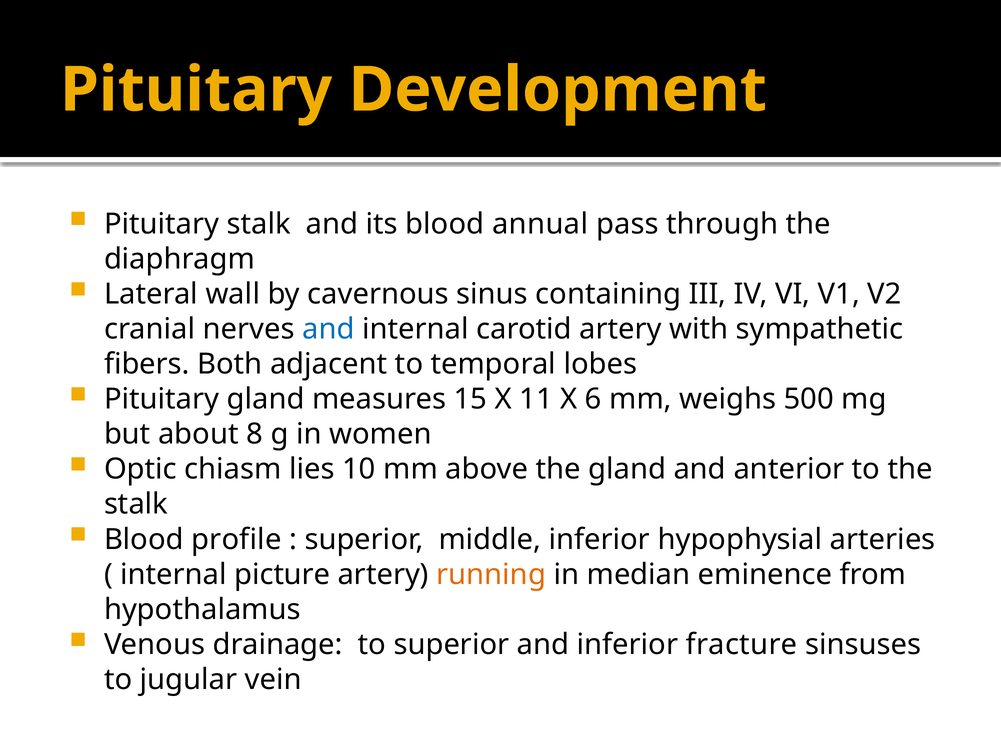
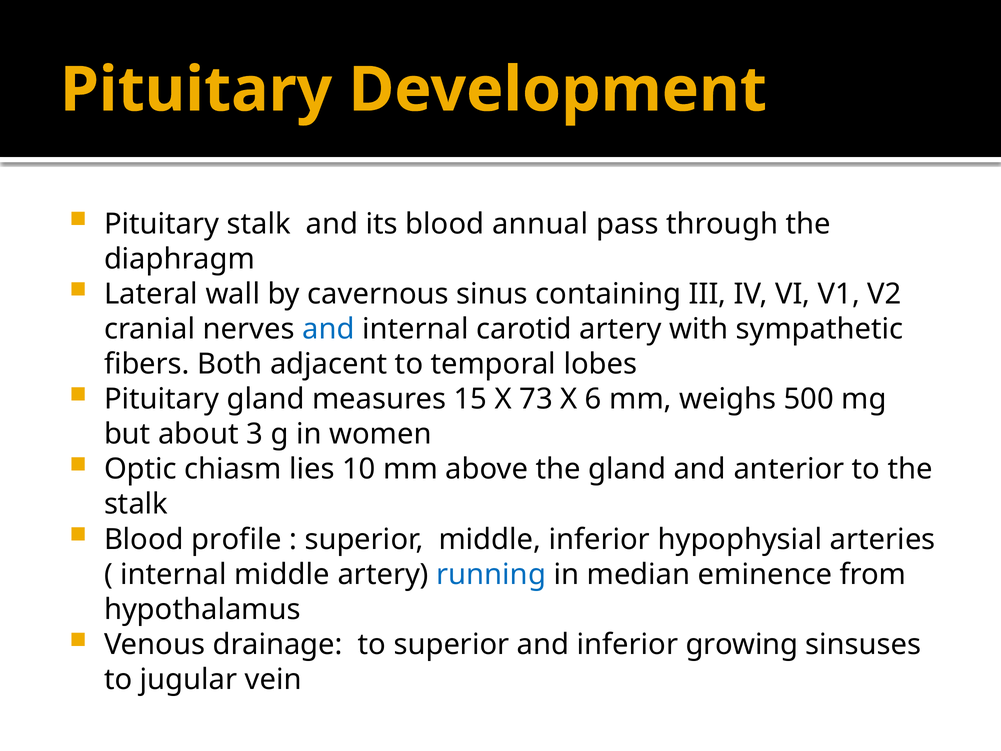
11: 11 -> 73 (536, 399)
8: 8 -> 3 (255, 434)
internal picture: picture -> middle (282, 574)
running colour: orange -> blue (491, 574)
fracture: fracture -> growing (742, 644)
